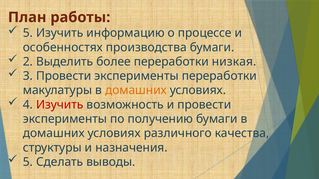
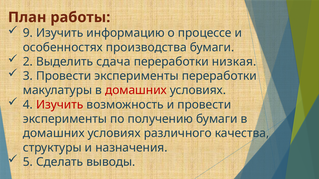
5: 5 -> 9 (28, 33)
более: более -> сдача (113, 62)
домашних colour: orange -> red (136, 91)
